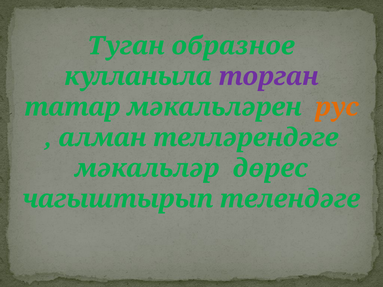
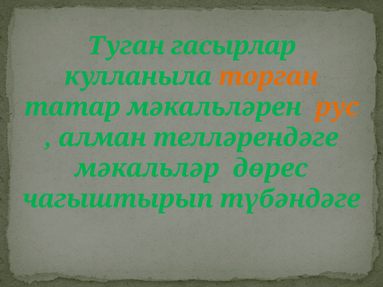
образное: образное -> гасырлар (233, 46)
торган colour: purple -> orange (269, 77)
телендәге: телендәге -> түбәндәге (290, 199)
